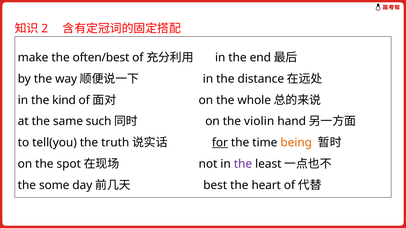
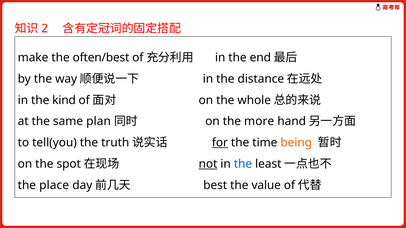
such: such -> plan (99, 122)
violin: violin -> more (259, 122)
not underline: none -> present (208, 164)
the colour: purple -> blue (243, 164)
some: some -> place (54, 186)
heart: heart -> value (266, 186)
